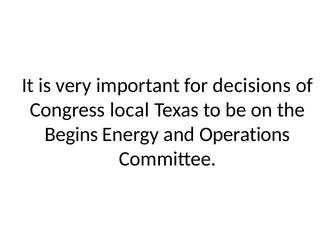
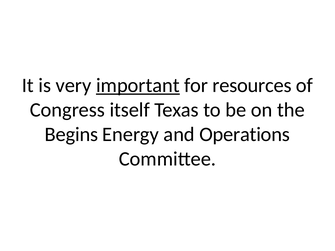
important underline: none -> present (138, 85)
decisions: decisions -> resources (252, 85)
local: local -> itself (130, 110)
